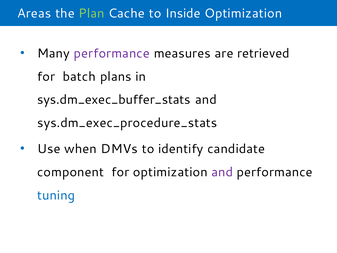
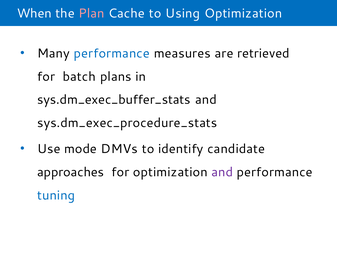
Areas: Areas -> When (34, 13)
Plan colour: light green -> pink (91, 13)
Inside: Inside -> Using (183, 13)
performance colour: purple -> blue (112, 53)
when: when -> mode (81, 149)
component: component -> approaches (71, 172)
